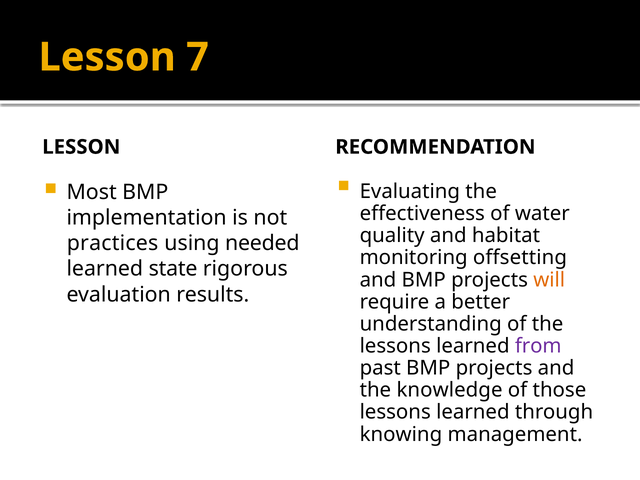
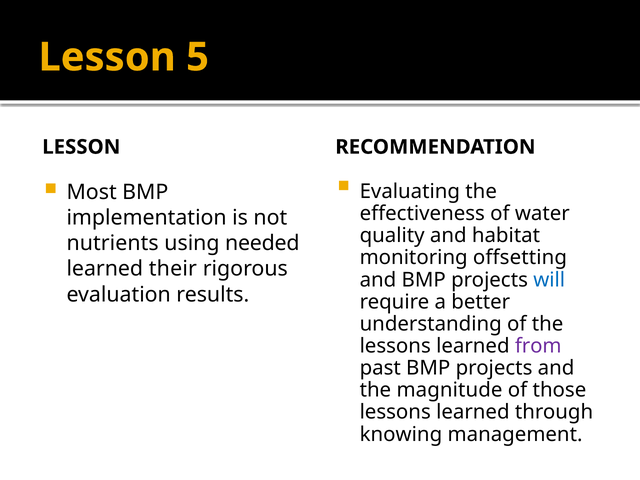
7: 7 -> 5 (197, 57)
practices: practices -> nutrients (113, 243)
state: state -> their (173, 269)
will colour: orange -> blue (549, 280)
knowledge: knowledge -> magnitude (450, 390)
